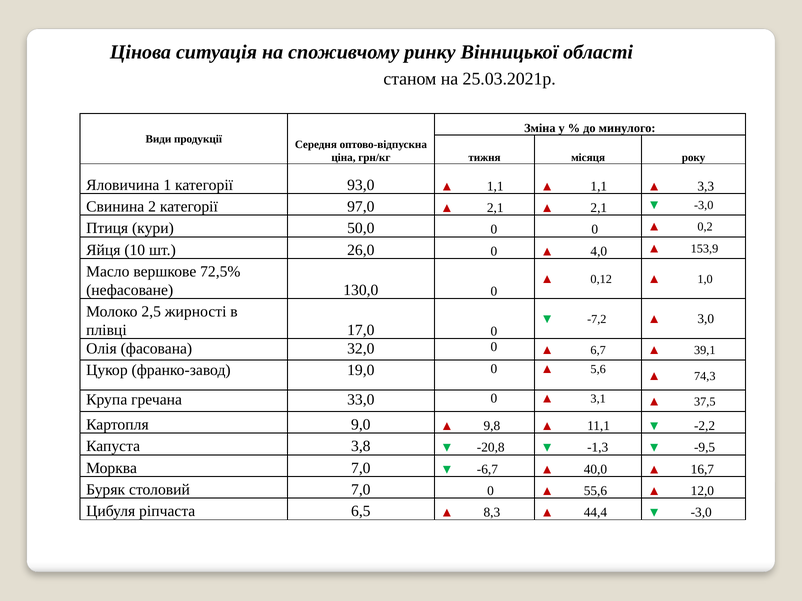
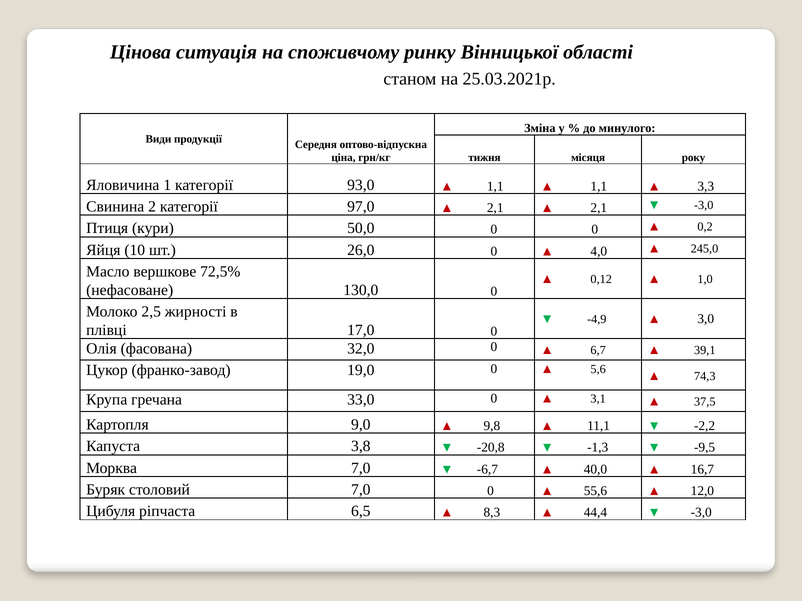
153,9: 153,9 -> 245,0 (705, 249)
-7,2: -7,2 -> -4,9 (597, 320)
